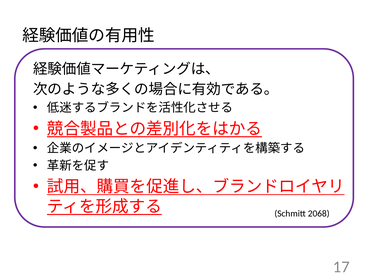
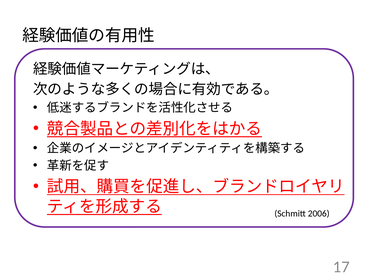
2068: 2068 -> 2006 (319, 214)
